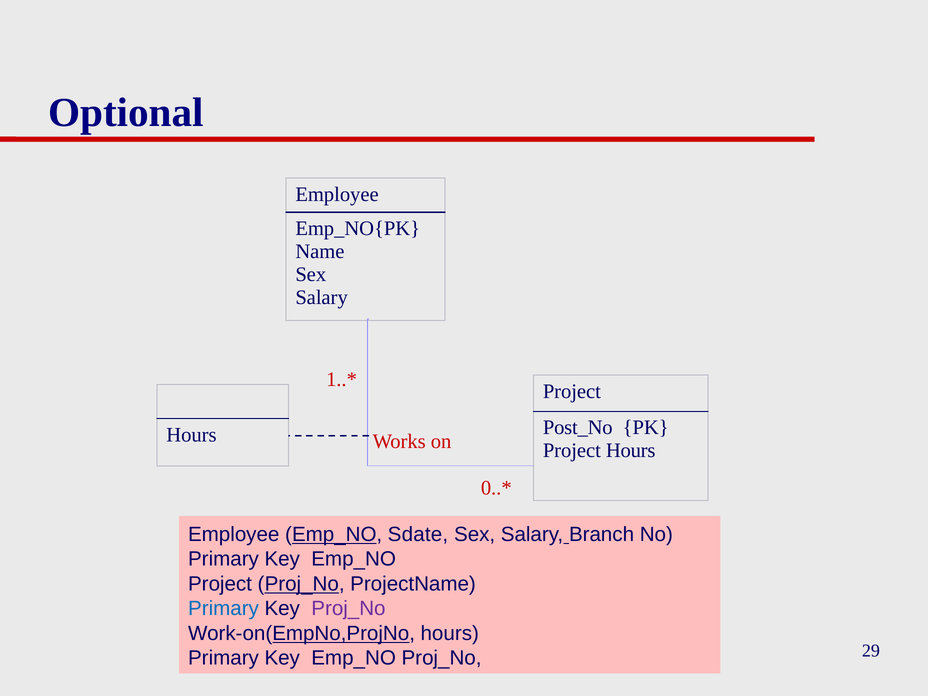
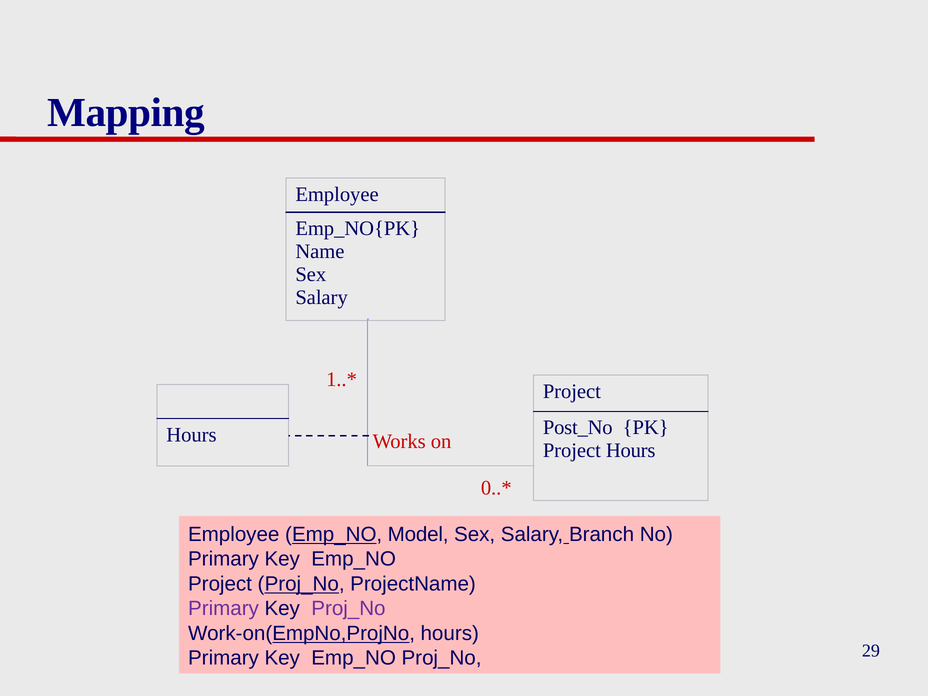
Optional: Optional -> Mapping (126, 113)
Sdate: Sdate -> Model (418, 534)
Primary colour: blue -> purple (224, 609)
